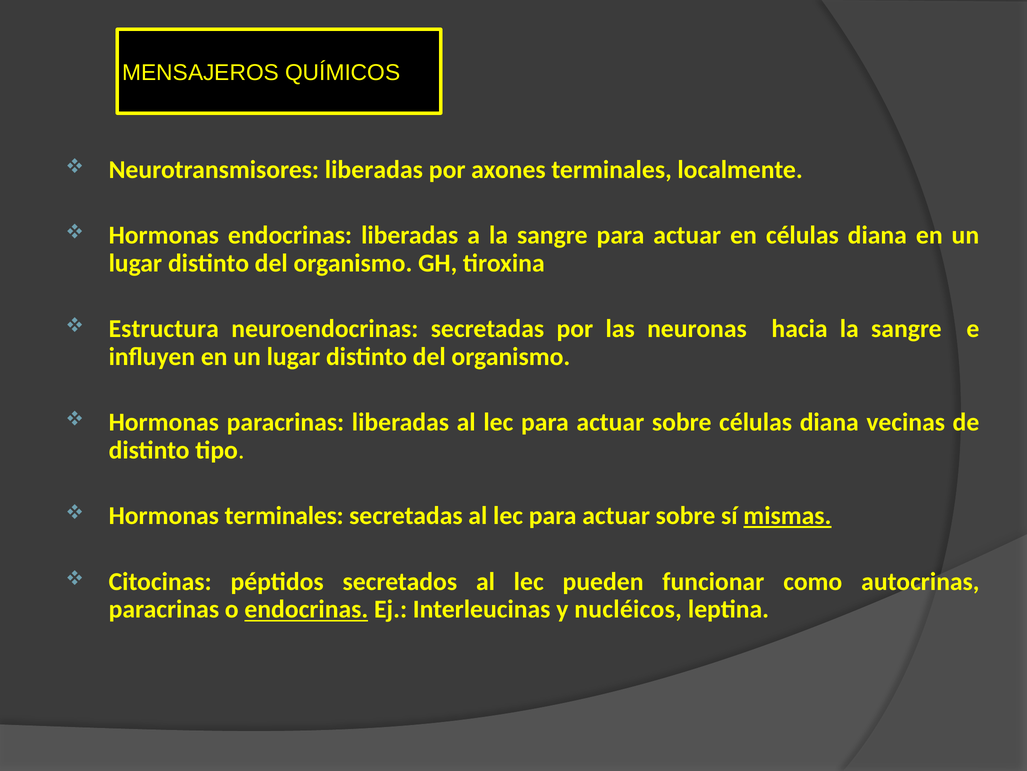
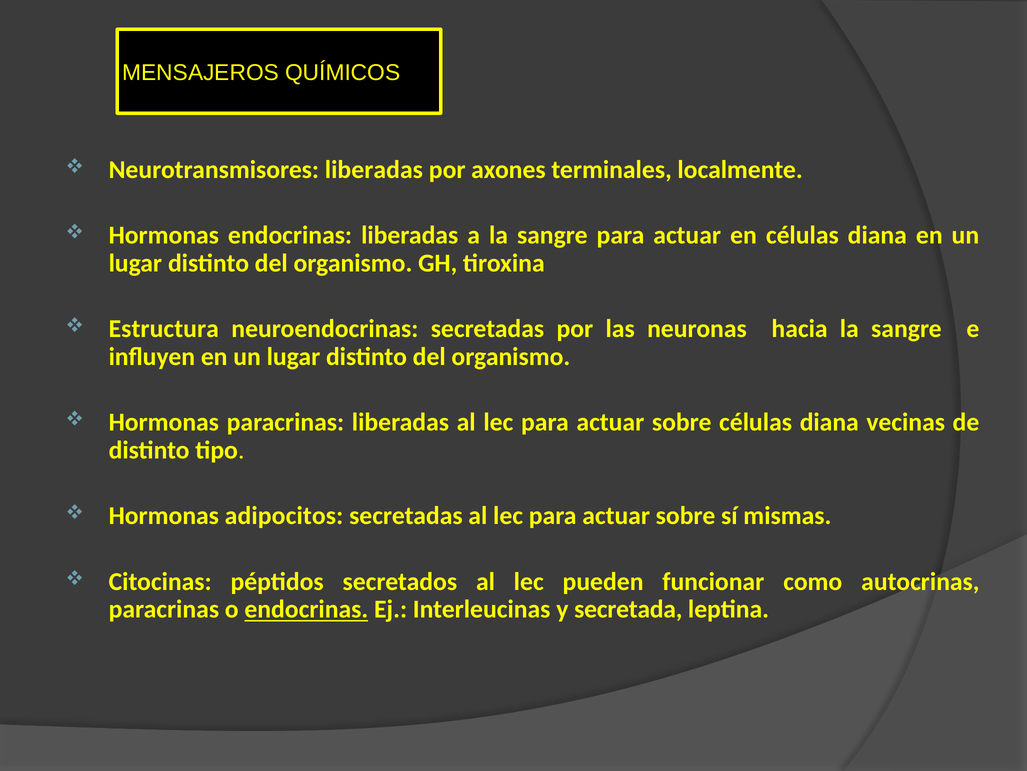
Hormonas terminales: terminales -> adipocitos (284, 515)
mismas underline: present -> none (787, 515)
nucléicos: nucléicos -> secretada (628, 609)
